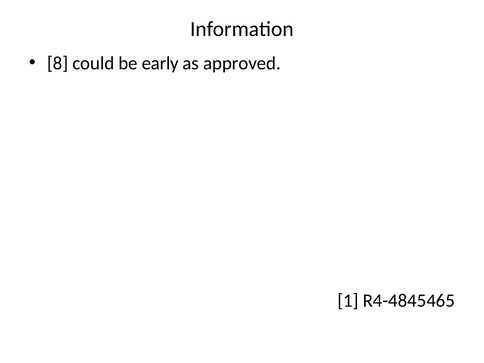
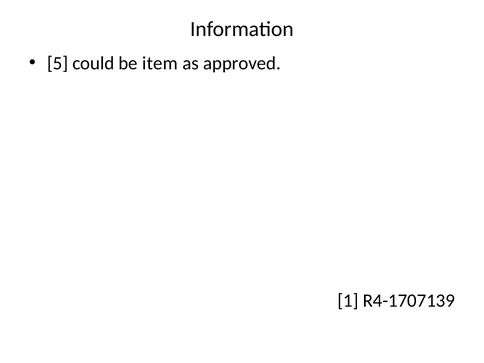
8: 8 -> 5 (58, 63)
early: early -> item (160, 63)
R4-4845465: R4-4845465 -> R4-1707139 (409, 300)
